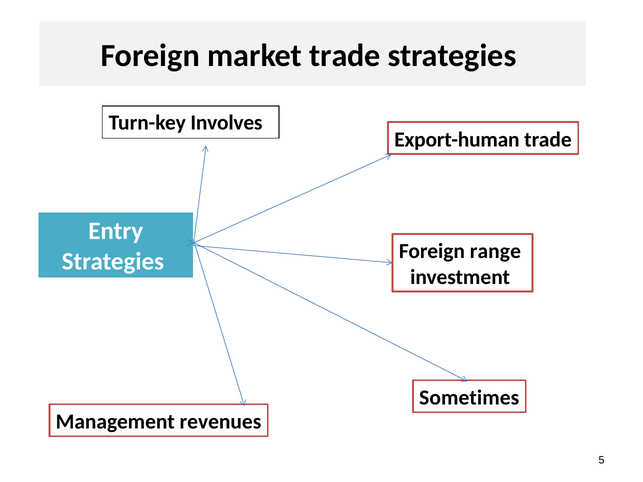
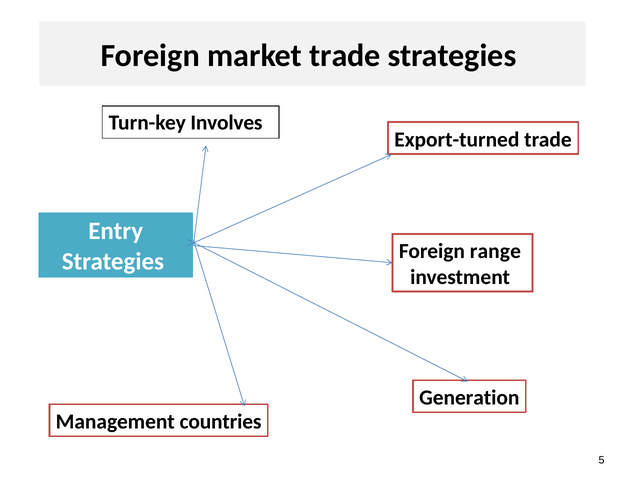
Export-human: Export-human -> Export-turned (457, 140)
Sometimes: Sometimes -> Generation (469, 398)
revenues: revenues -> countries (221, 422)
